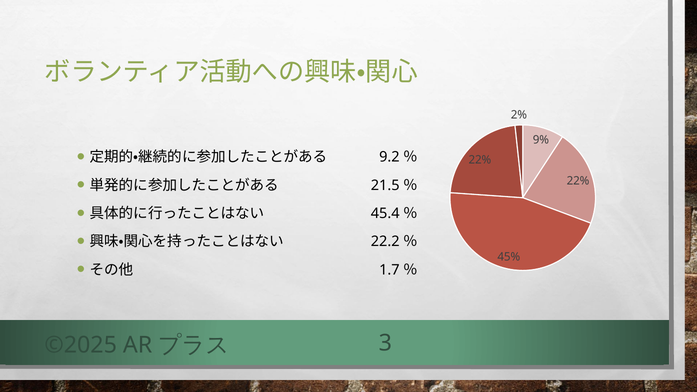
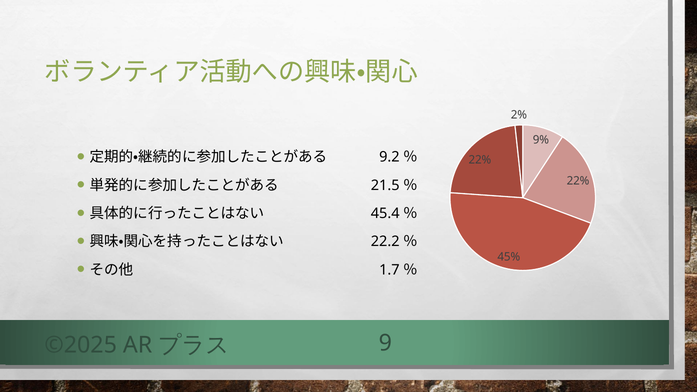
3: 3 -> 9 (385, 343)
